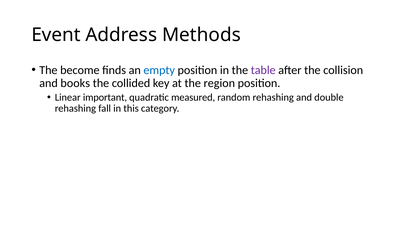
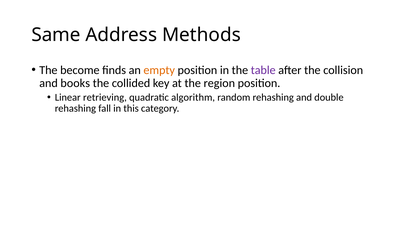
Event: Event -> Same (56, 35)
empty colour: blue -> orange (159, 70)
important: important -> retrieving (105, 97)
measured: measured -> algorithm (193, 97)
